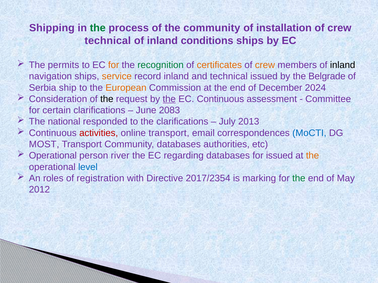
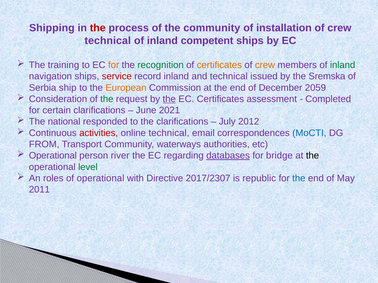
the colour: green -> red (98, 28)
conditions: conditions -> competent (207, 41)
permits: permits -> training (63, 65)
inland colour: black -> green (343, 65)
service colour: orange -> red (117, 76)
Belgrade: Belgrade -> Sremska (327, 76)
2024: 2024 -> 2059 (315, 88)
the colour: black -> green (107, 99)
EC Continuous: Continuous -> Certificates (220, 99)
Committee: Committee -> Completed (328, 99)
2083: 2083 -> 2021 (169, 111)
2013: 2013 -> 2012 (249, 122)
online transport: transport -> technical (169, 133)
MOST: MOST -> FROM (44, 145)
Community databases: databases -> waterways (179, 145)
databases underline: none -> present (228, 156)
for issued: issued -> bridge (279, 156)
the colour: orange -> black (313, 156)
level colour: blue -> green (88, 167)
of registration: registration -> operational (100, 179)
2017/2354: 2017/2354 -> 2017/2307 (208, 179)
marking: marking -> republic (259, 179)
the colour: green -> blue (299, 179)
2012: 2012 -> 2011 (39, 190)
